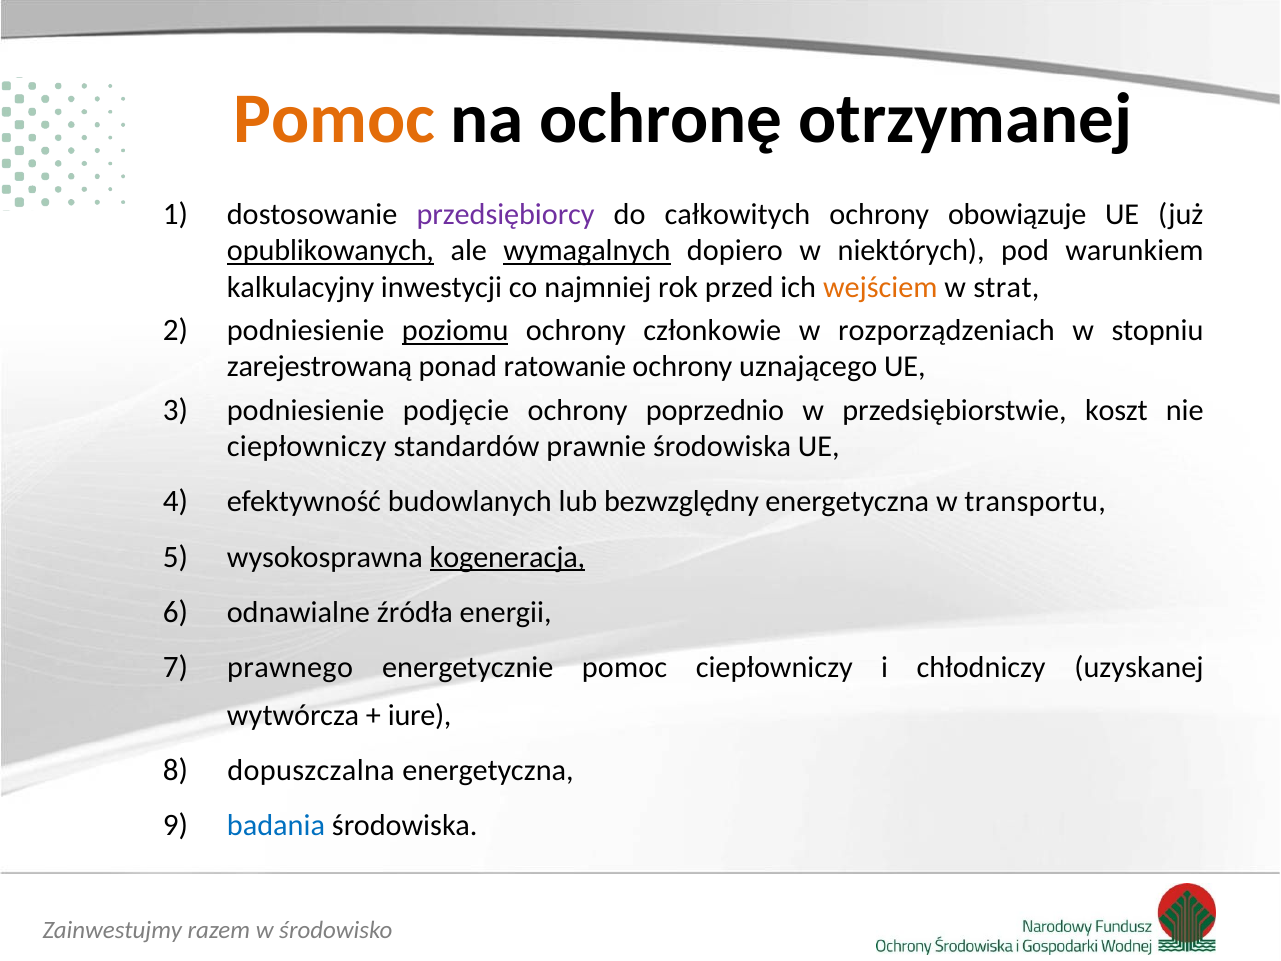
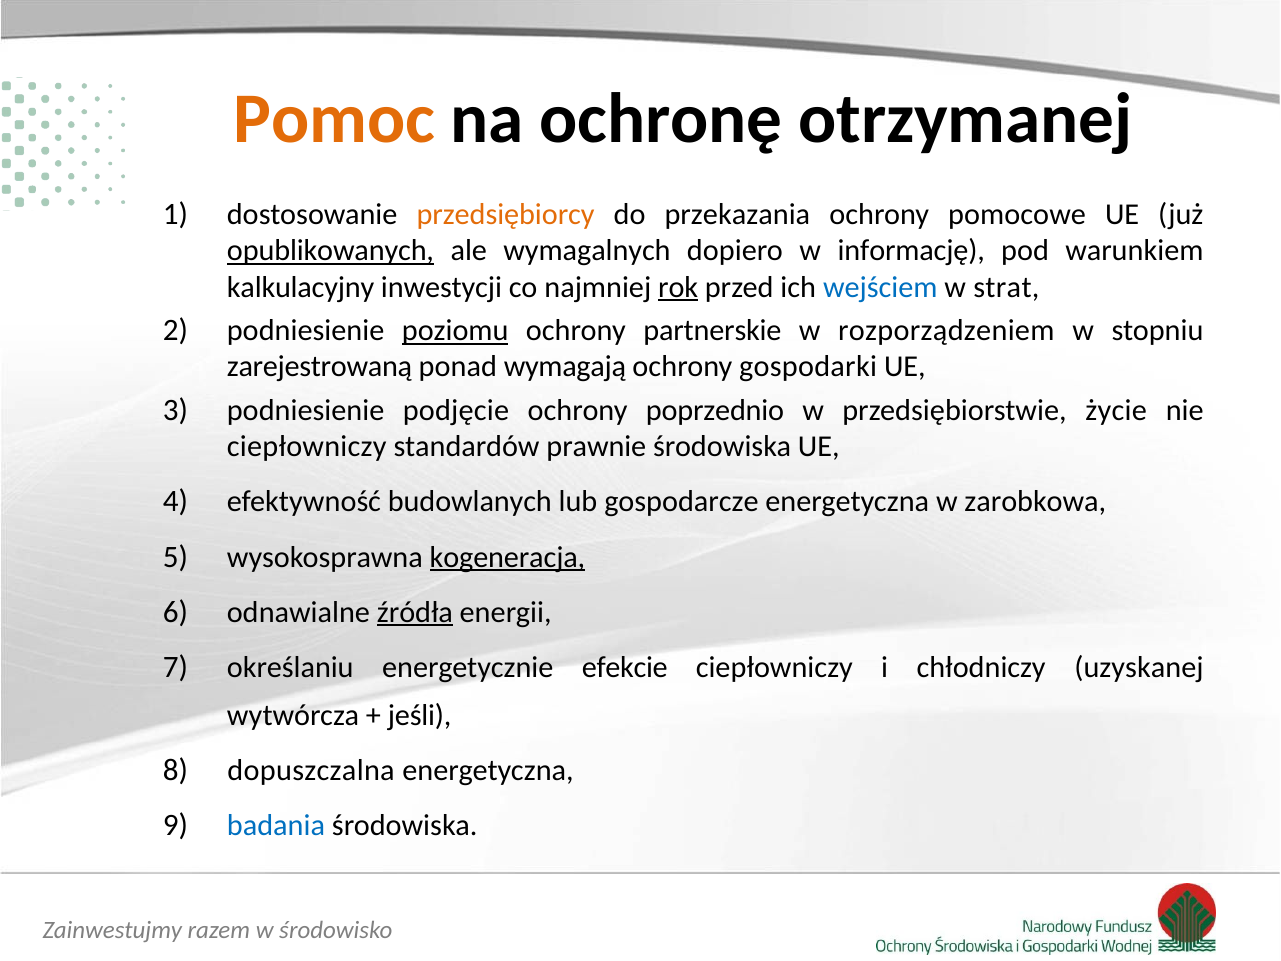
przedsiębiorcy colour: purple -> orange (506, 214)
całkowitych: całkowitych -> przekazania (737, 214)
obowiązuje: obowiązuje -> pomocowe (1017, 214)
wymagalnych underline: present -> none (587, 251)
niektórych: niektórych -> informację (911, 251)
rok underline: none -> present (678, 287)
wejściem colour: orange -> blue (880, 287)
członkowie: członkowie -> partnerskie (712, 331)
rozporządzeniach: rozporządzeniach -> rozporządzeniem (946, 331)
ratowanie: ratowanie -> wymagają (565, 367)
uznającego: uznającego -> gospodarki (808, 367)
koszt: koszt -> życie (1116, 410)
bezwzględny: bezwzględny -> gospodarcze (681, 502)
transportu: transportu -> zarobkowa (1035, 502)
źródła underline: none -> present (415, 612)
prawnego: prawnego -> określaniu (290, 667)
energetycznie pomoc: pomoc -> efekcie (625, 667)
iure: iure -> jeśli (420, 715)
